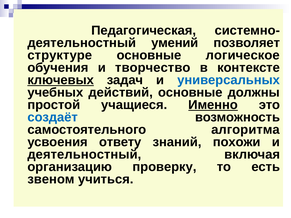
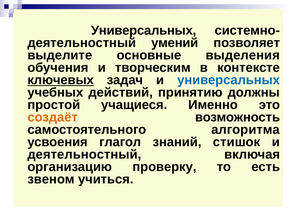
Педагогическая: Педагогическая -> Универсальных (144, 30)
структуре: структуре -> выделите (60, 55)
логическое: логическое -> выделения (243, 55)
творчество: творчество -> творческим (153, 68)
действий основные: основные -> принятию (190, 93)
Именно underline: present -> none (213, 105)
создаёт colour: blue -> orange (53, 117)
ответу: ответу -> глагол (120, 142)
похожи: похожи -> стишок (237, 142)
